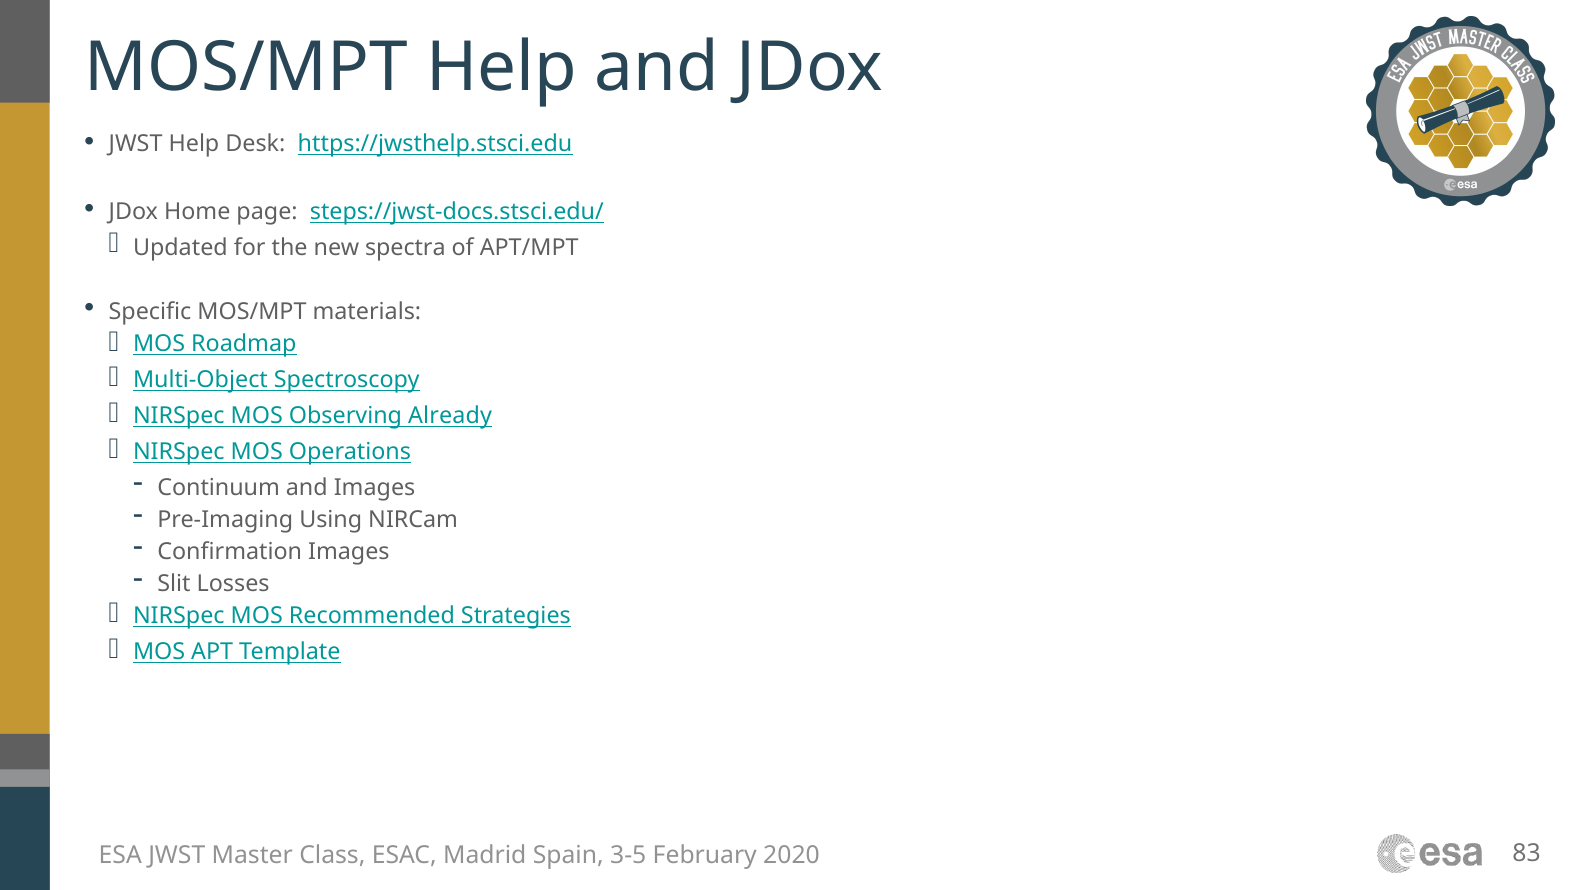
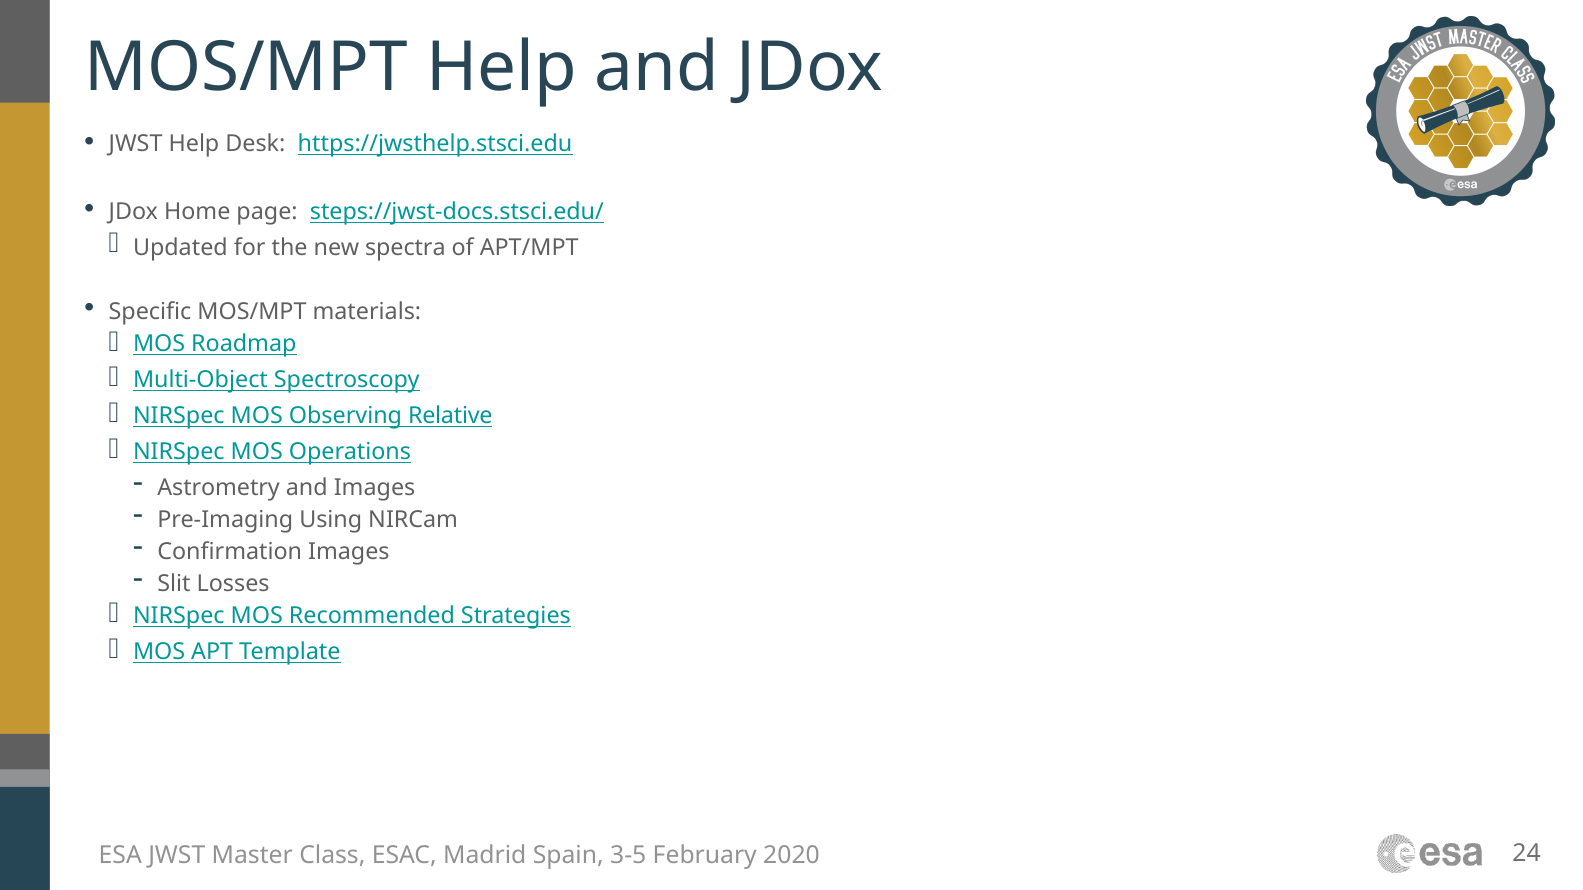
Already: Already -> Relative (450, 416)
Continuum: Continuum -> Astrometry (219, 488)
83: 83 -> 24 (1527, 853)
